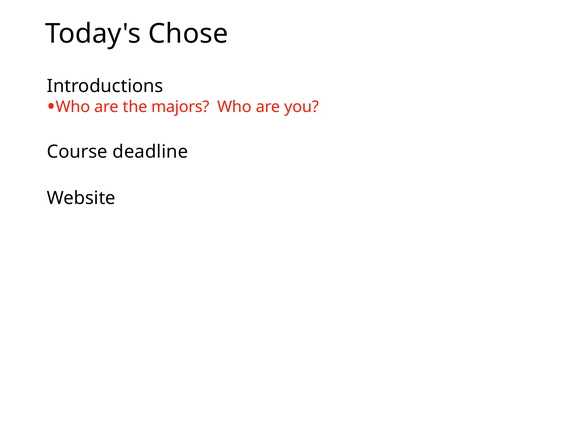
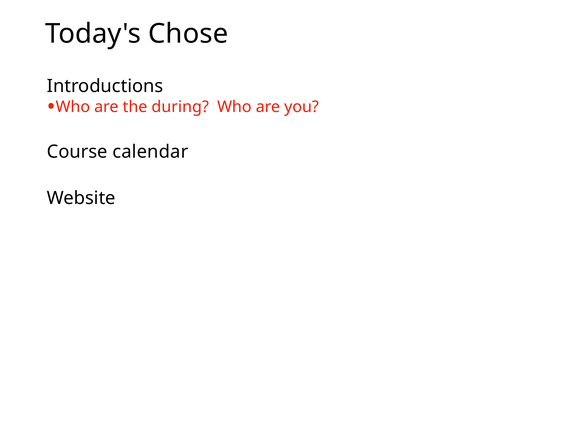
majors: majors -> during (180, 107)
deadline: deadline -> calendar (150, 152)
